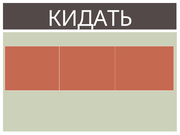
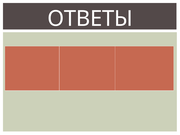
КИДАТЬ: КИДАТЬ -> ОТВЕТЫ (90, 19)
